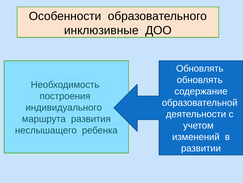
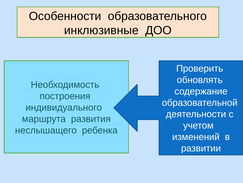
Обновлять: Обновлять -> Проверить (200, 68)
